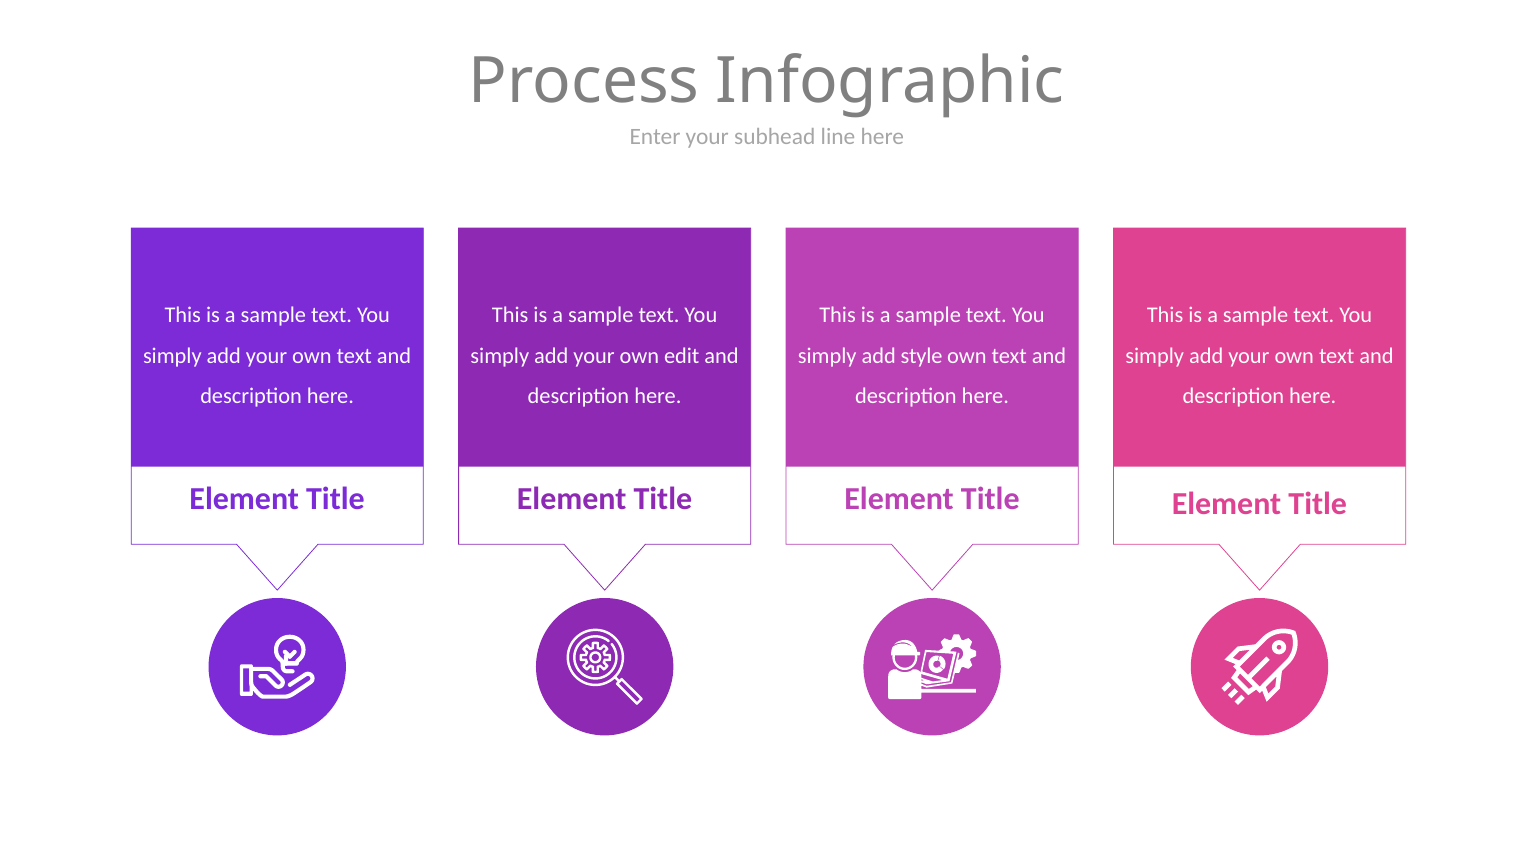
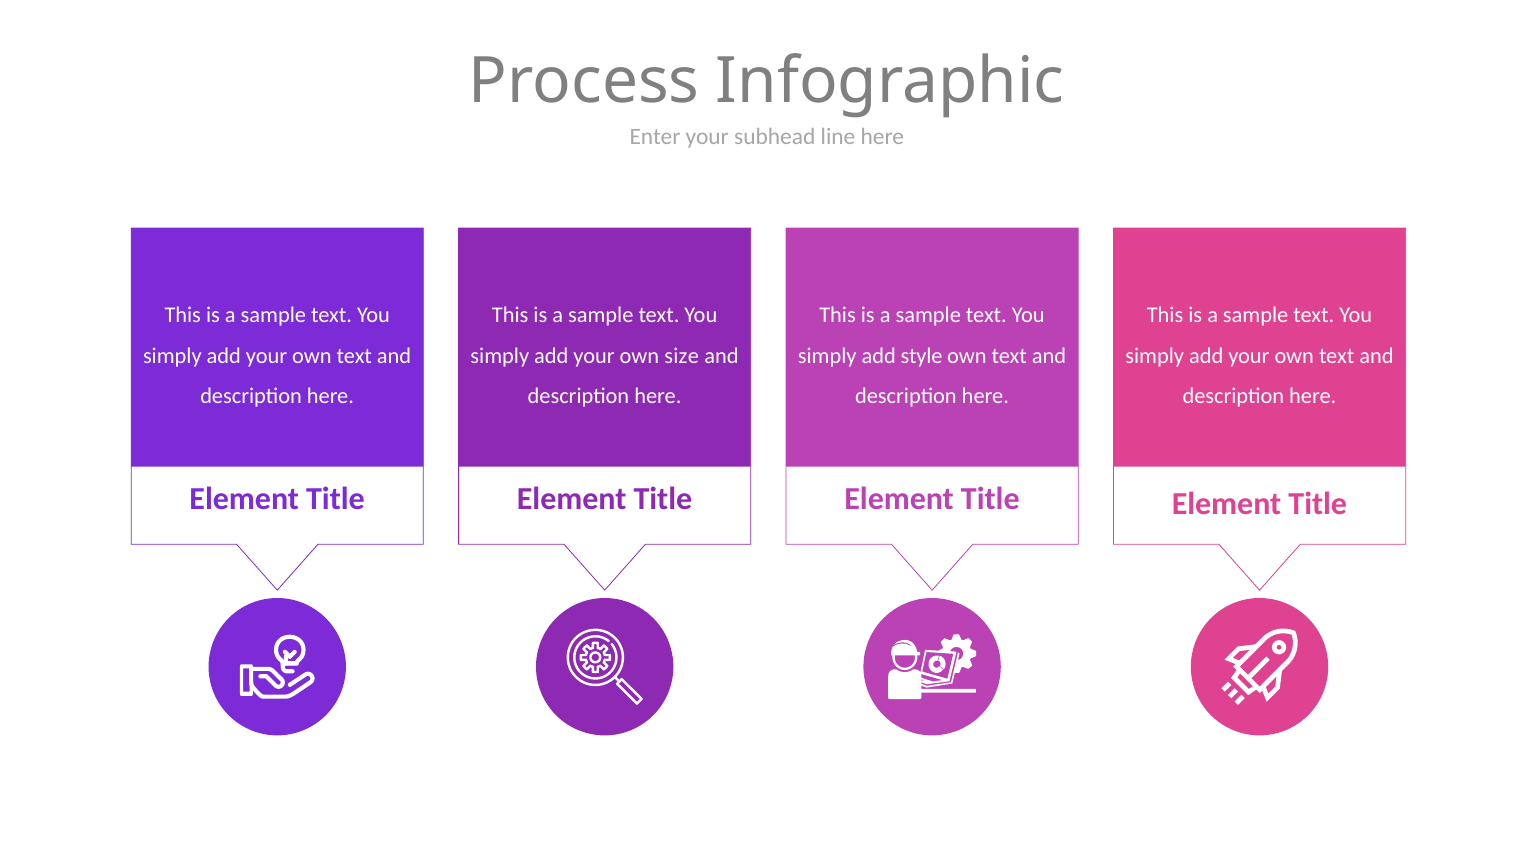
edit: edit -> size (682, 356)
